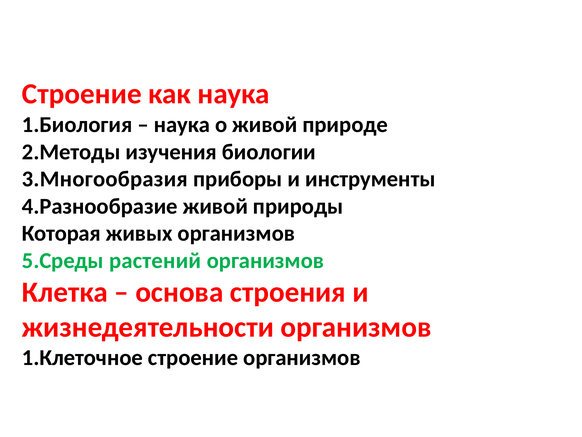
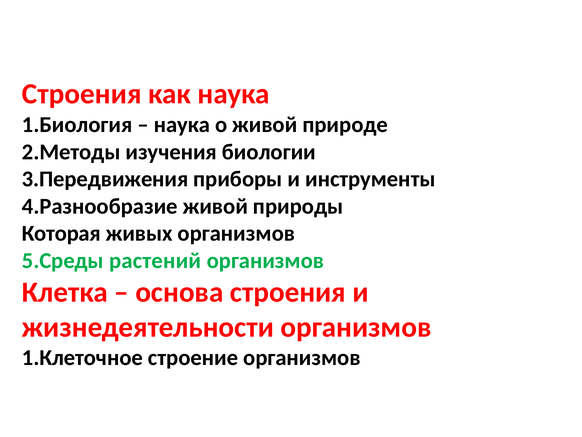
Строение: Строение -> Строения (82, 94)
3.Многообразия: 3.Многообразия -> 3.Передвижения (105, 179)
